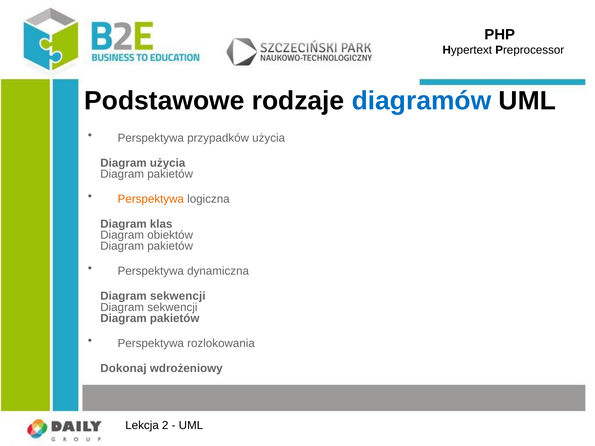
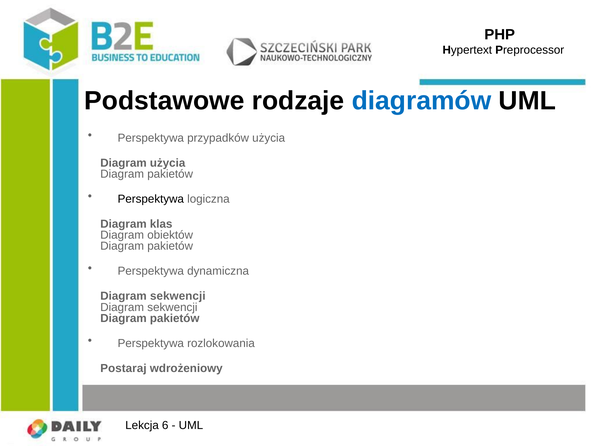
Perspektywa colour: orange -> black (151, 199)
Dokonaj: Dokonaj -> Postaraj (123, 368)
2: 2 -> 6 (165, 426)
